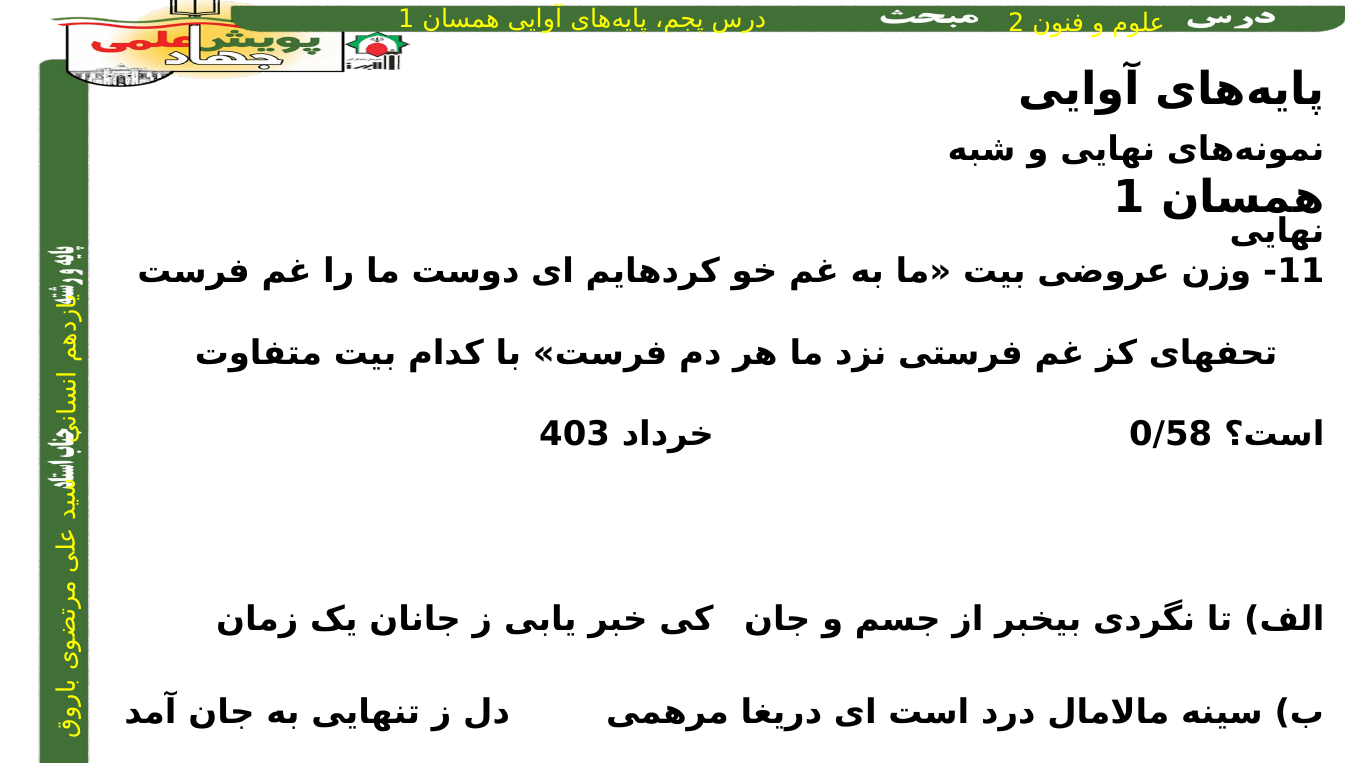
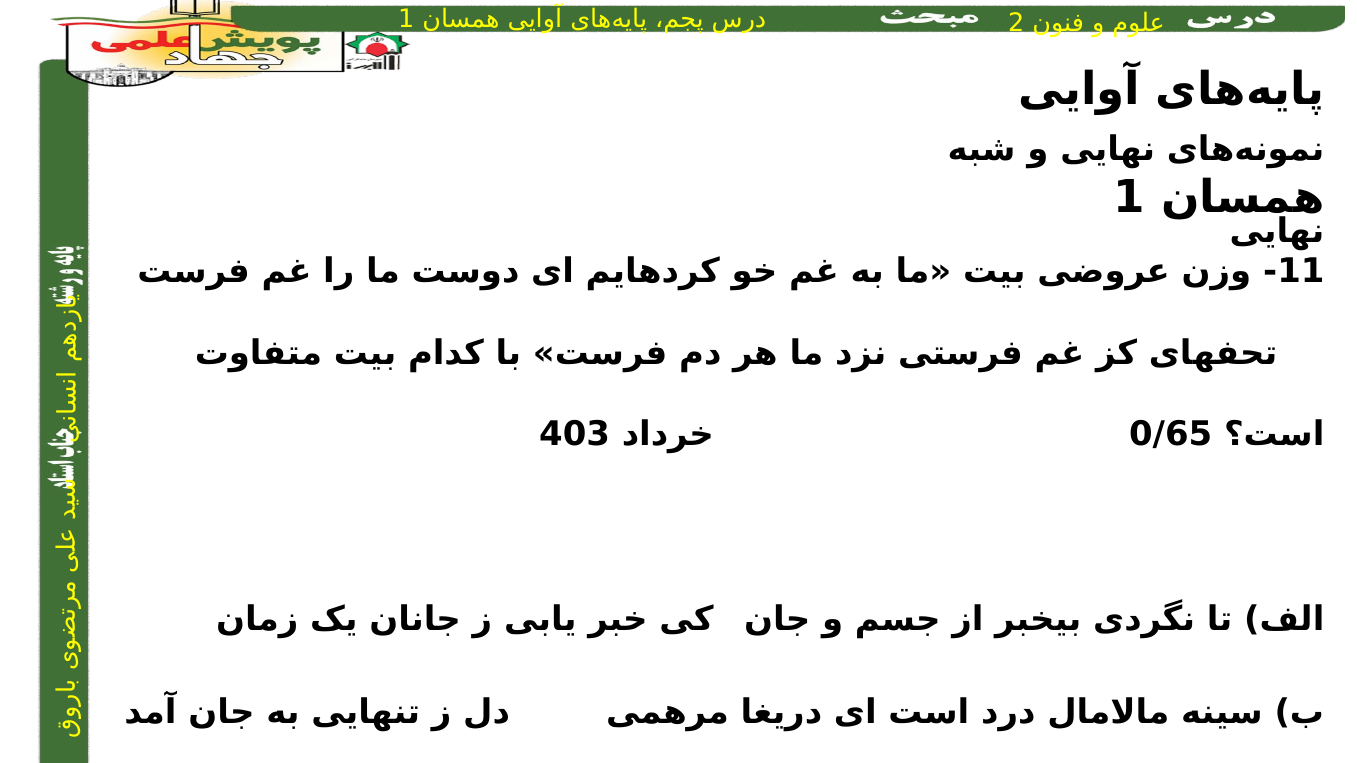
0/58: 0/58 -> 0/65 (1171, 435)
